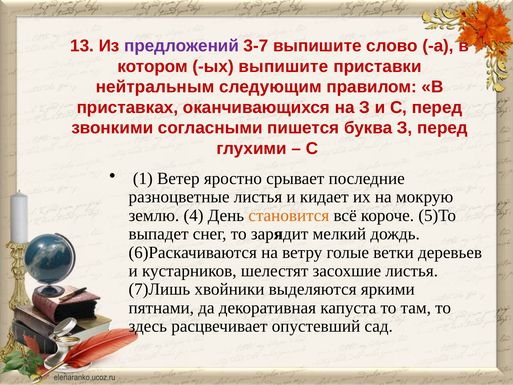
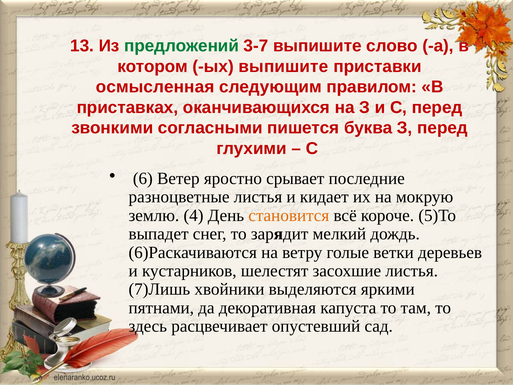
предложений colour: purple -> green (182, 46)
нейтральным: нейтральным -> осмысленная (155, 87)
1: 1 -> 6 (143, 178)
